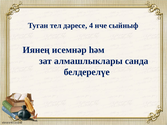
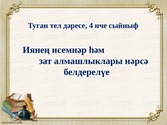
санда: санда -> нәрсә (137, 61)
